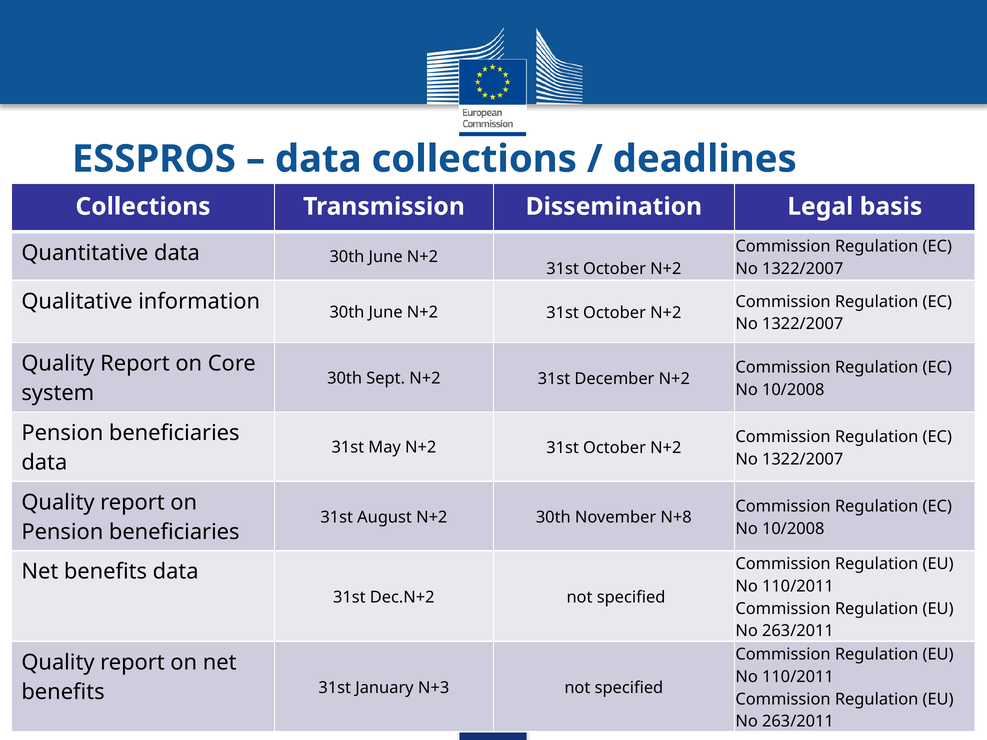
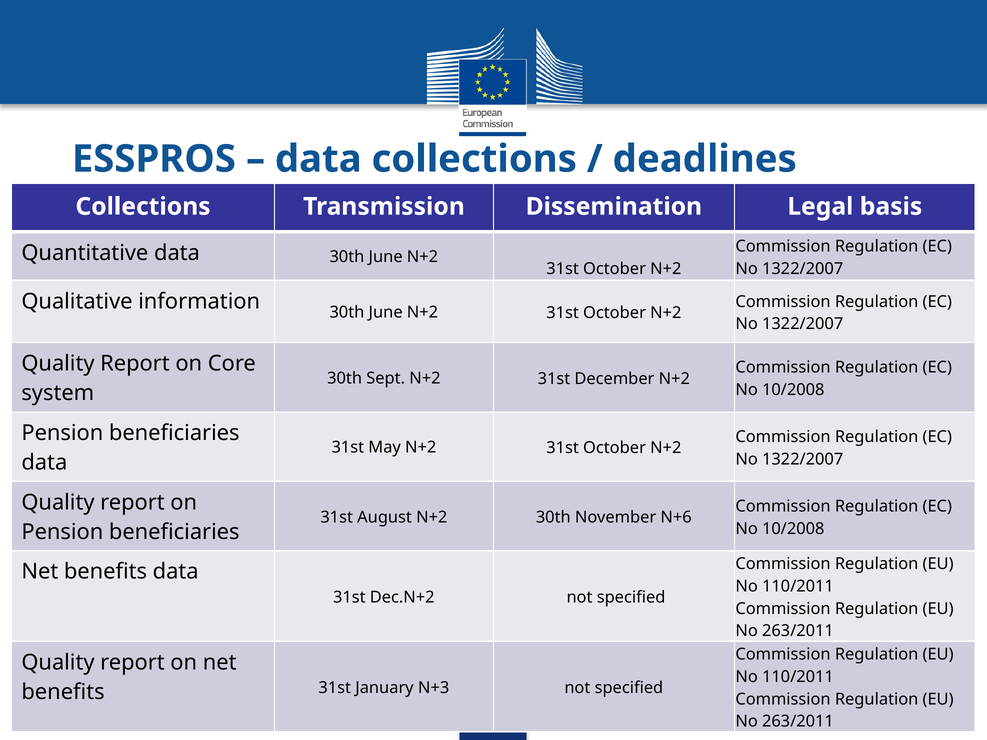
N+8: N+8 -> N+6 (676, 518)
